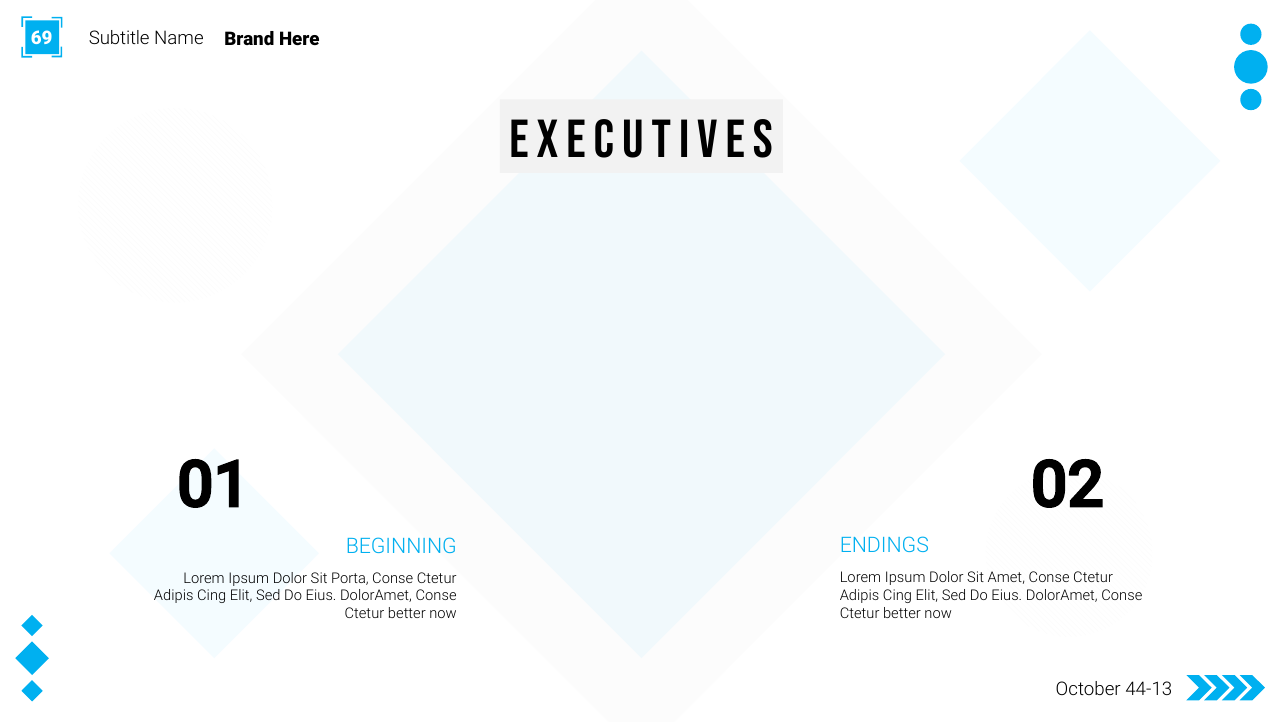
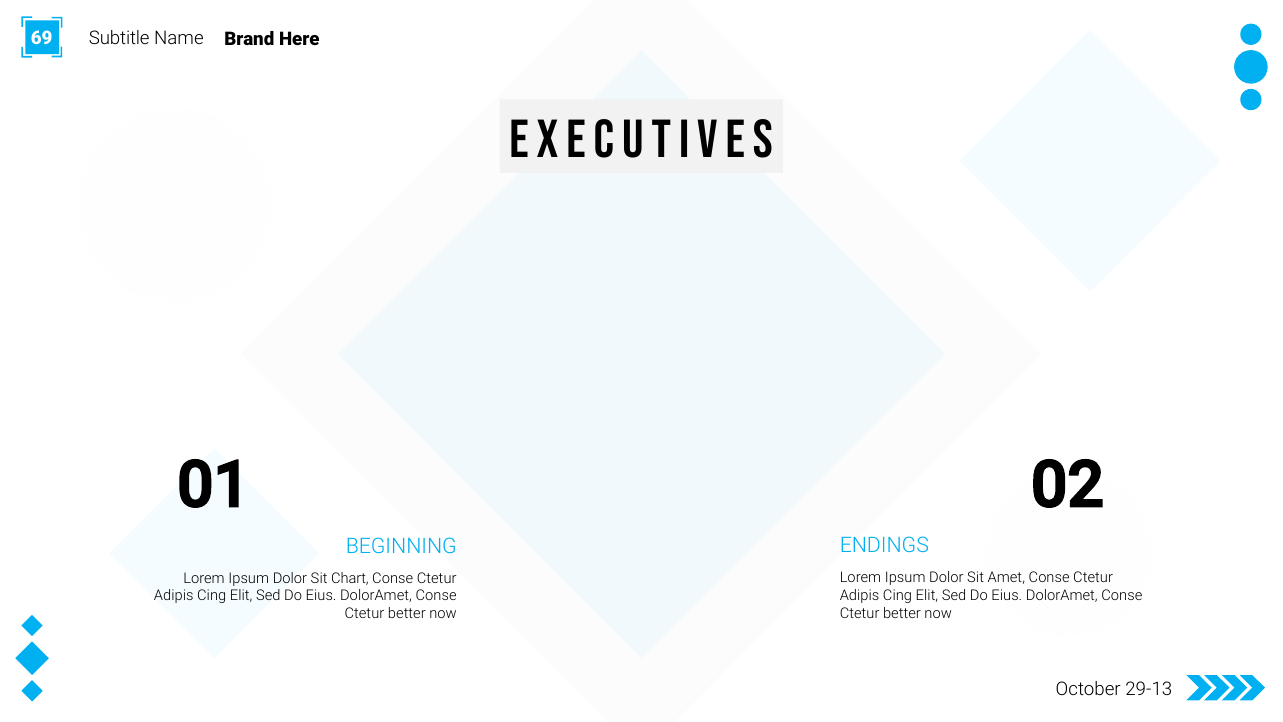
Porta: Porta -> Chart (350, 578)
44-13: 44-13 -> 29-13 (1149, 689)
